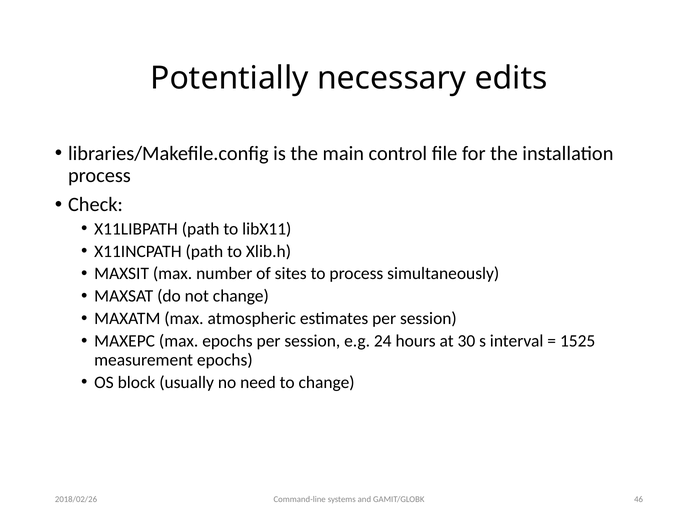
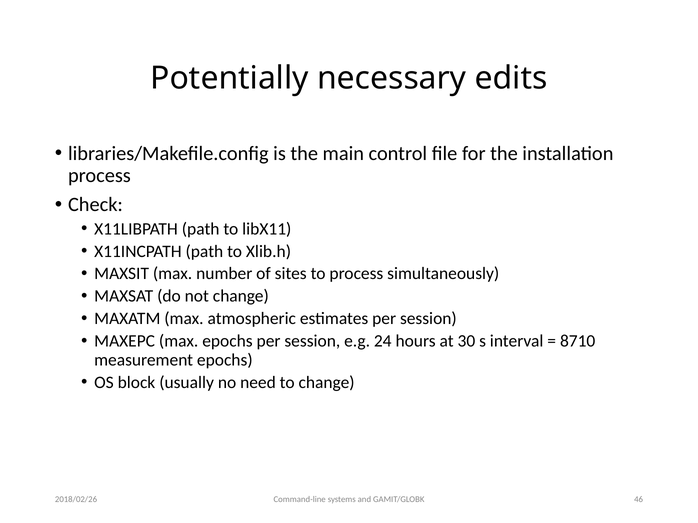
1525: 1525 -> 8710 (578, 341)
